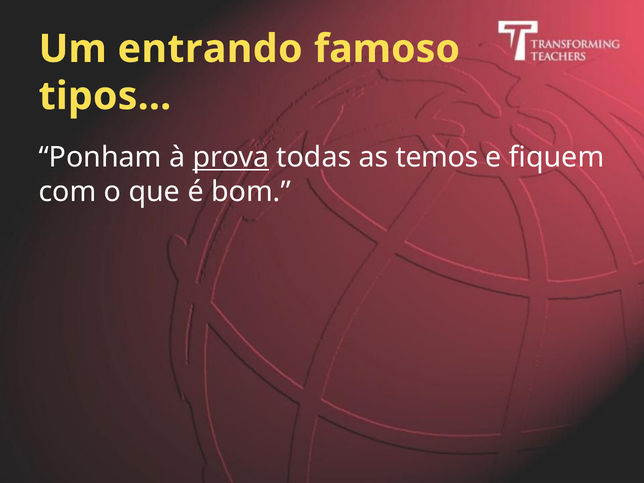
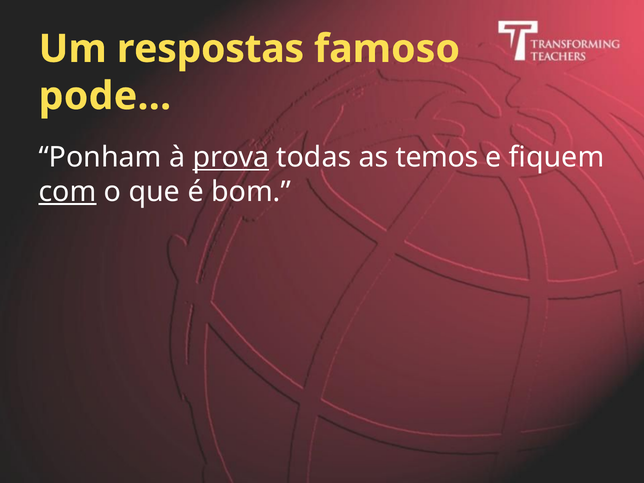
entrando: entrando -> respostas (211, 49)
tipos: tipos -> pode (105, 96)
com underline: none -> present (68, 192)
